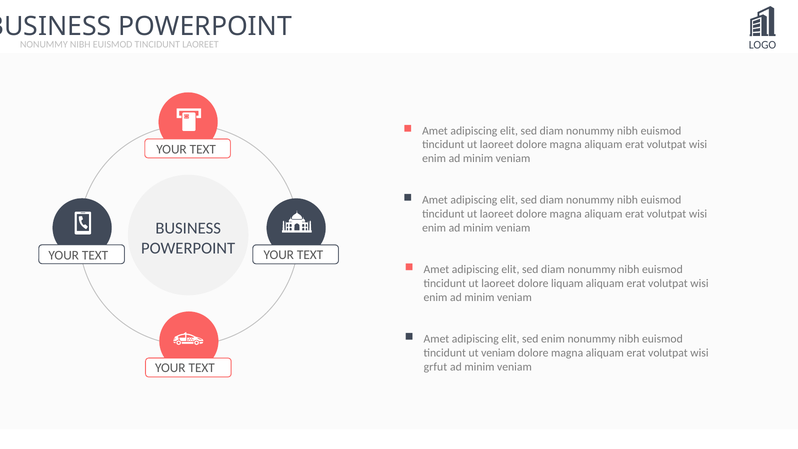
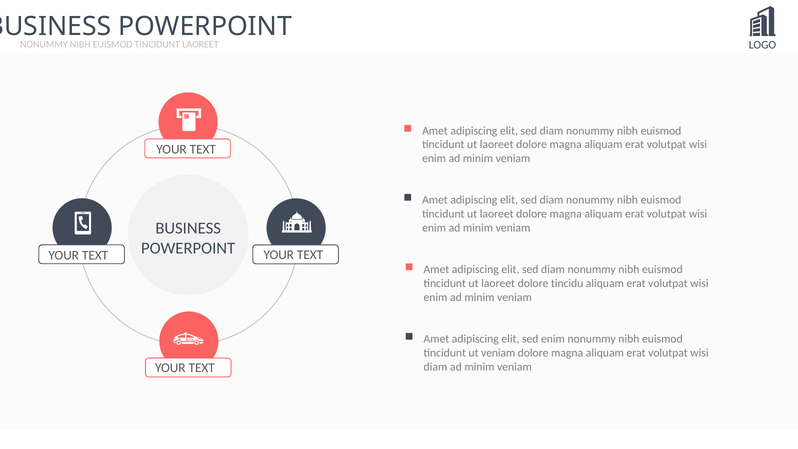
liquam: liquam -> tincidu (567, 283)
grfut: grfut -> diam (435, 367)
